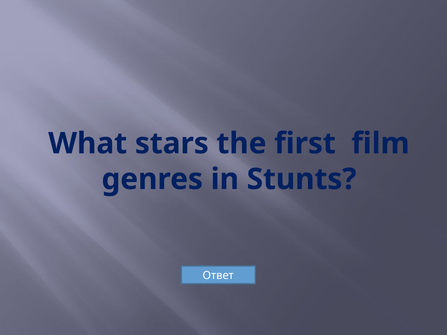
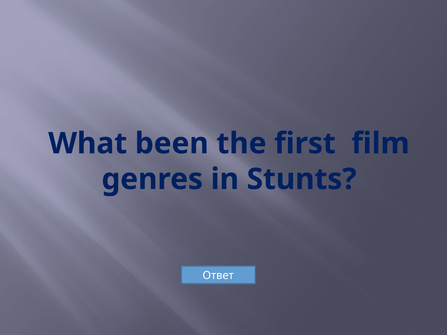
stars: stars -> been (172, 144)
